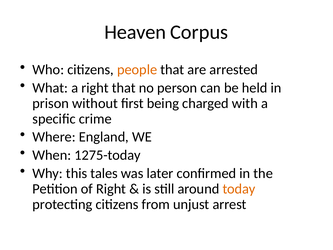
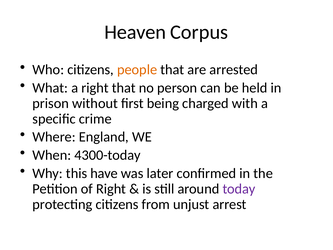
1275-today: 1275-today -> 4300-today (108, 155)
tales: tales -> have (104, 173)
today colour: orange -> purple (239, 189)
